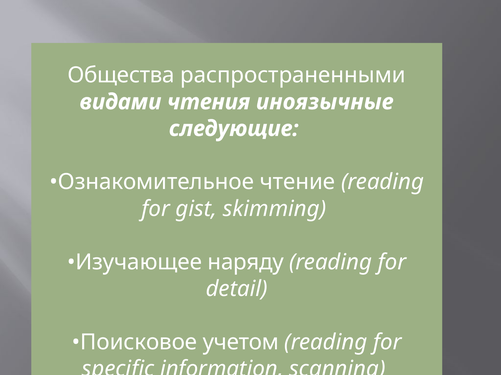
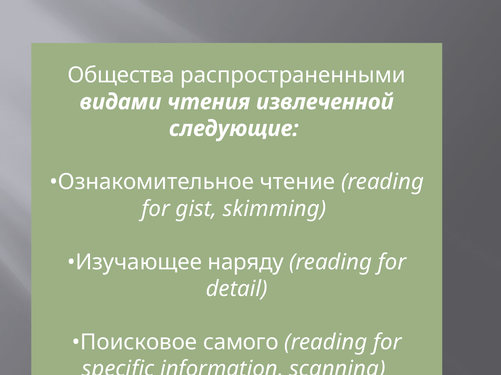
иноязычные: иноязычные -> извлеченной (325, 102)
учетом: учетом -> самого (241, 343)
